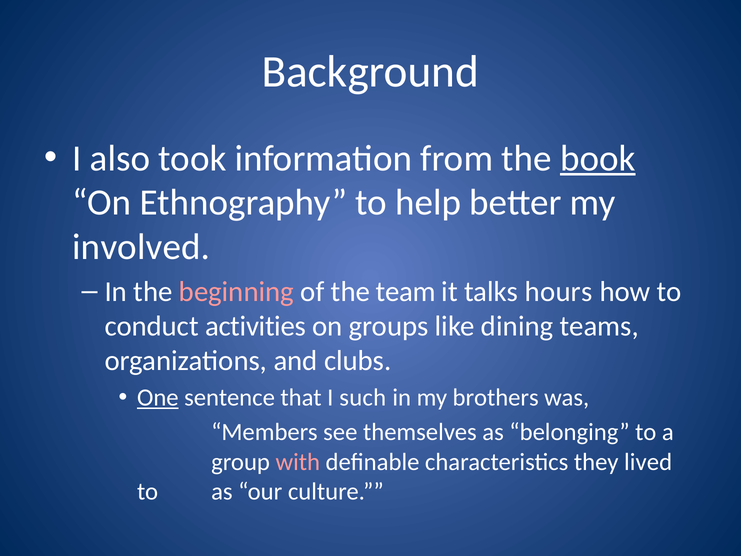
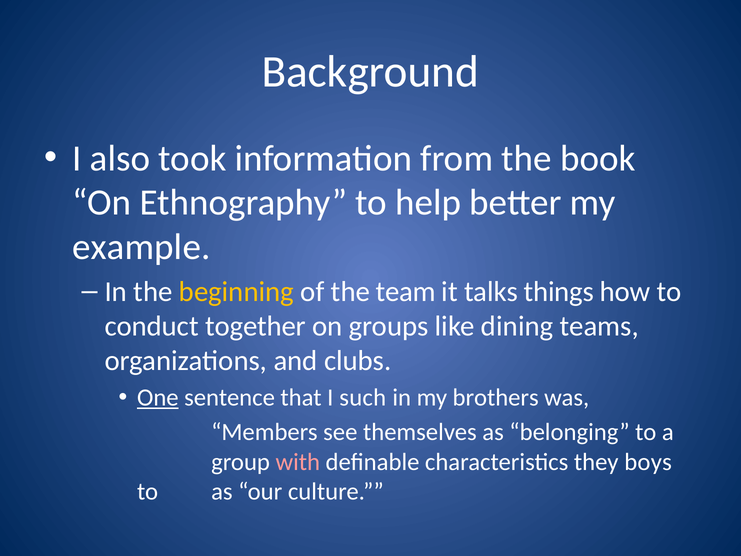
book underline: present -> none (598, 158)
involved: involved -> example (141, 247)
beginning colour: pink -> yellow (236, 292)
hours: hours -> things (559, 292)
activities: activities -> together (255, 326)
lived: lived -> boys (648, 462)
